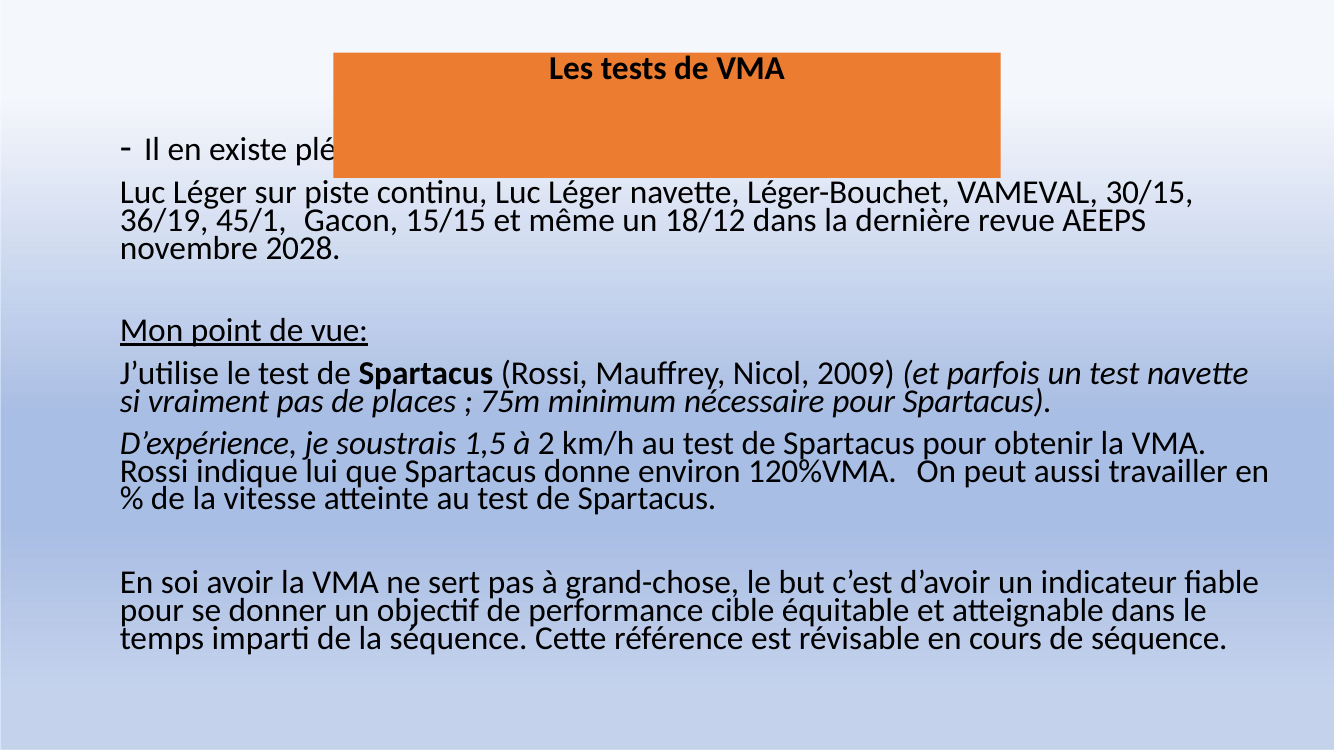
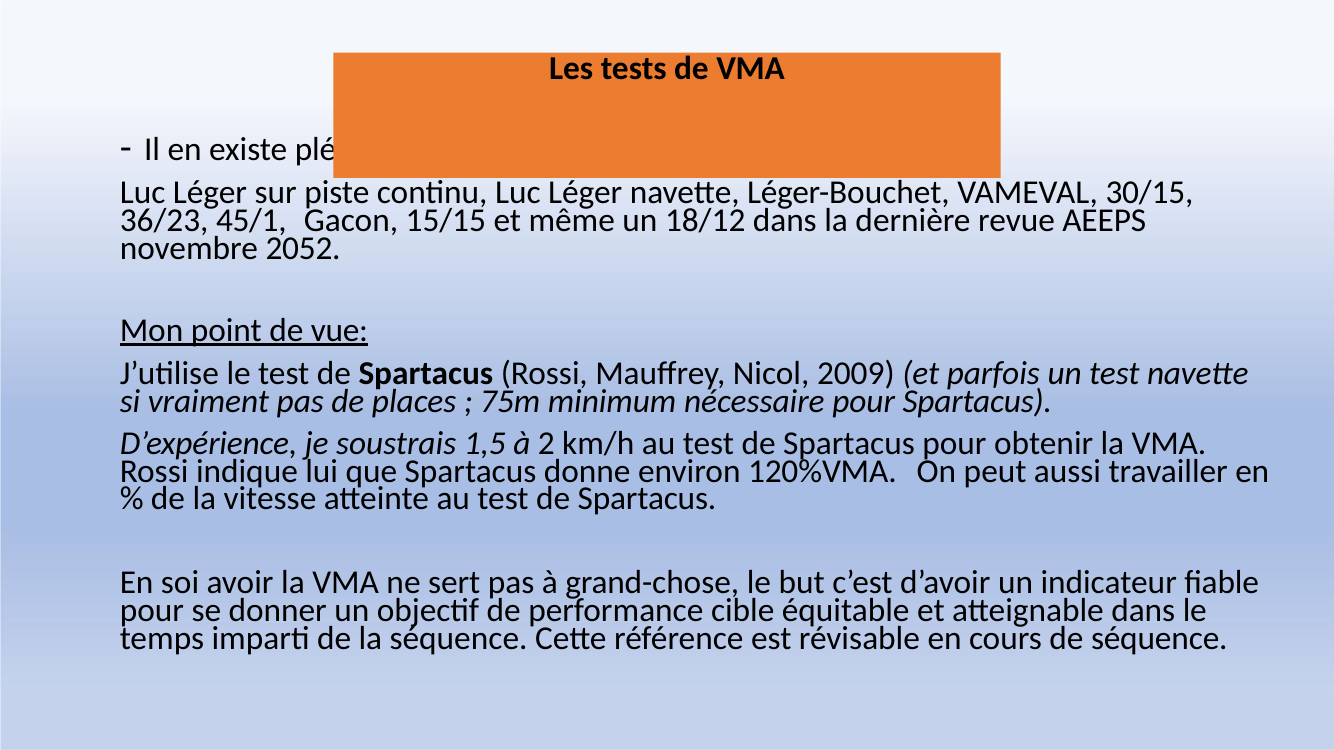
36/19: 36/19 -> 36/23 (164, 220)
2028: 2028 -> 2052 (303, 248)
